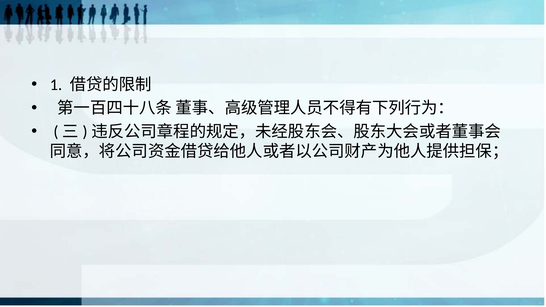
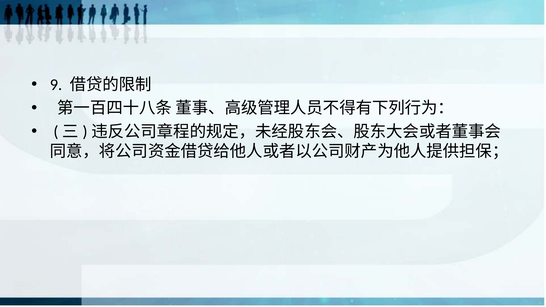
1: 1 -> 9 (56, 85)
